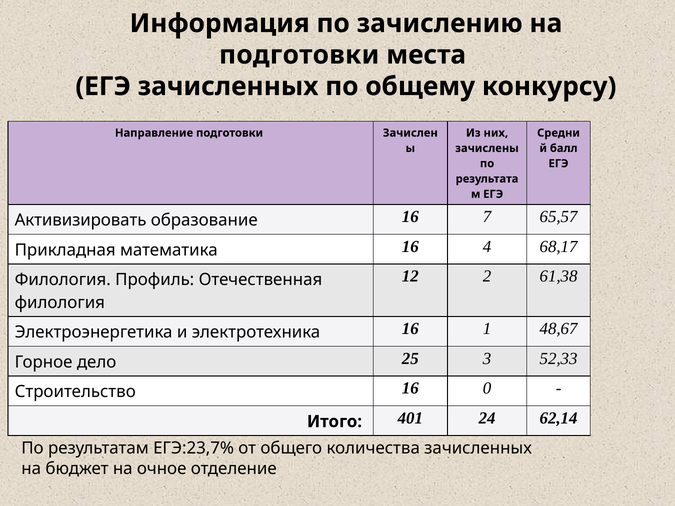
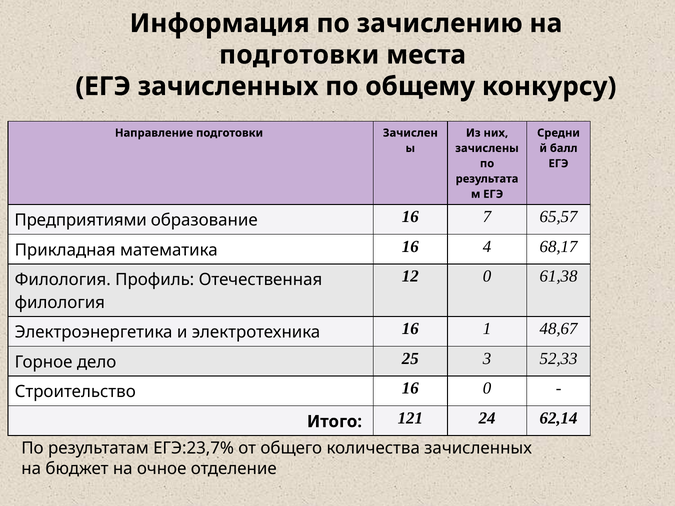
Активизировать: Активизировать -> Предприятиями (81, 220)
12 2: 2 -> 0 (487, 276)
401: 401 -> 121 (410, 418)
